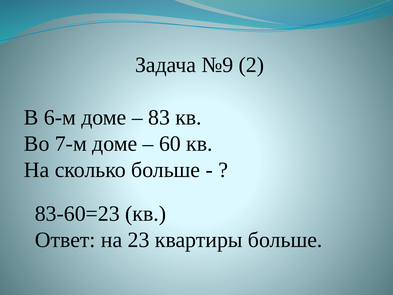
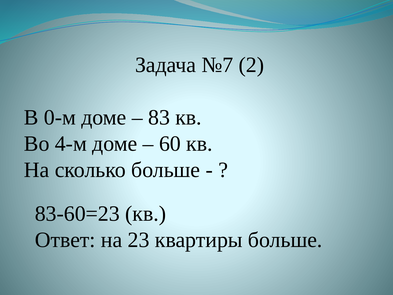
№9: №9 -> №7 (217, 65)
6-м: 6-м -> 0-м (60, 117)
7-м: 7-м -> 4-м (71, 143)
